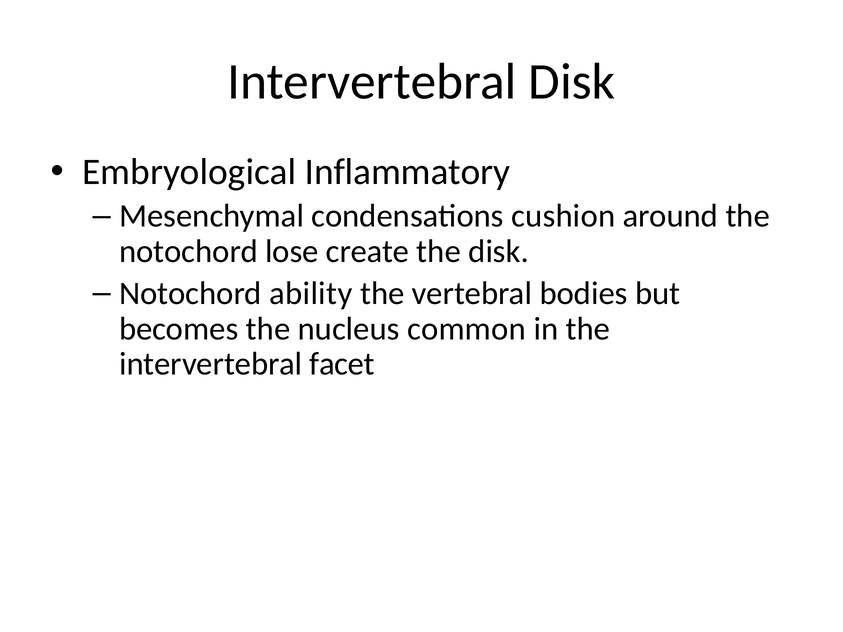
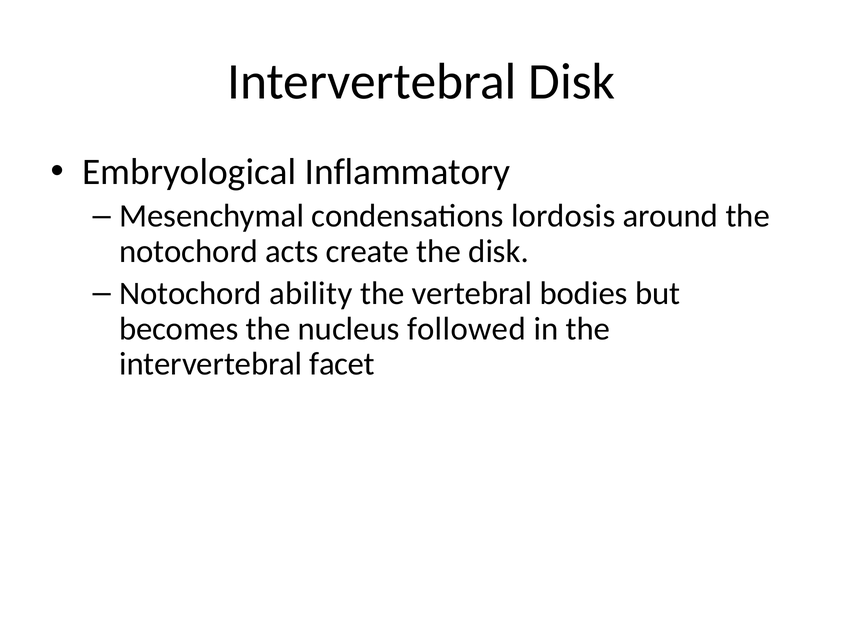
cushion: cushion -> lordosis (563, 216)
lose: lose -> acts (292, 252)
common: common -> followed (466, 329)
